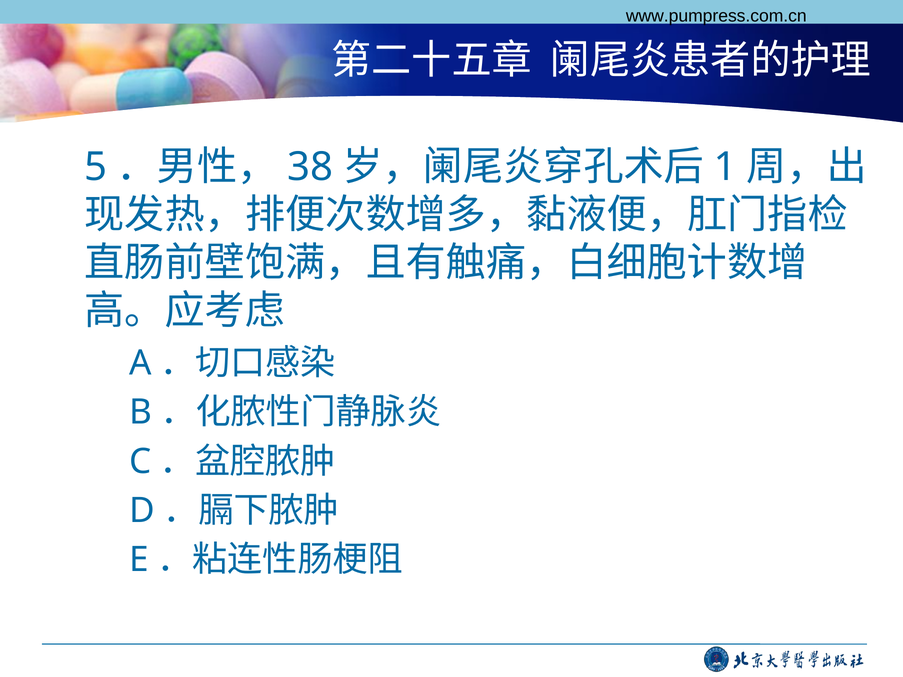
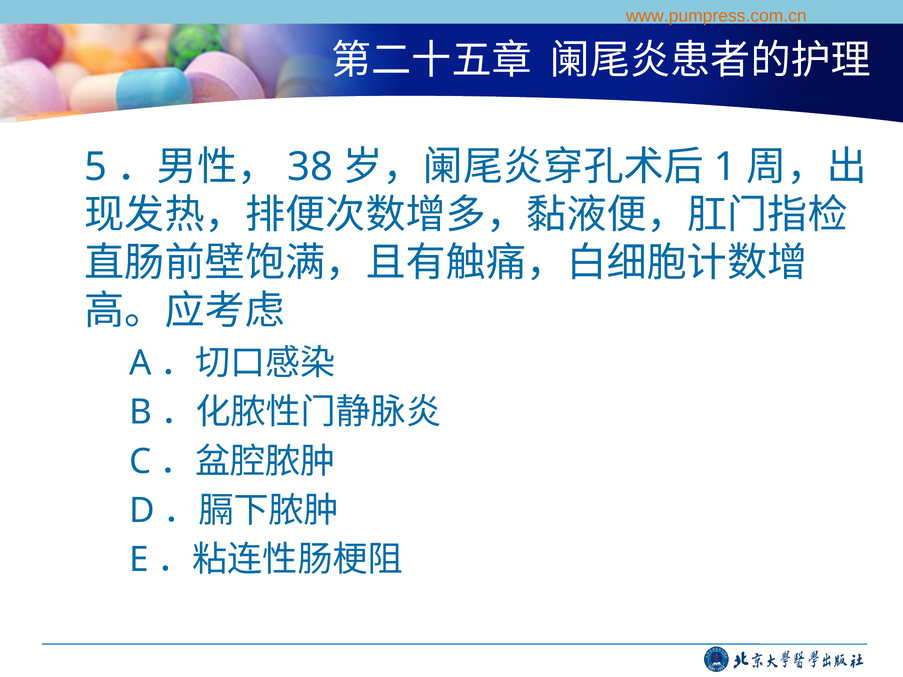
www.pumpress.com.cn colour: black -> orange (716, 16)
